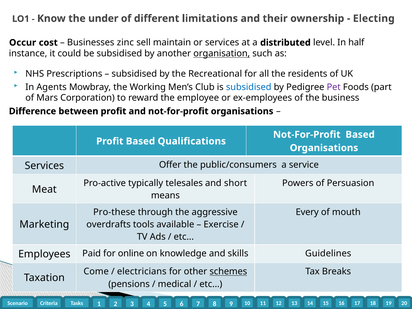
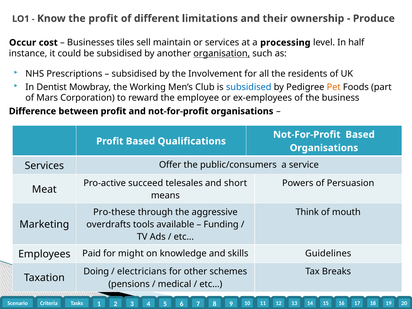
the under: under -> profit (103, 18)
Electing: Electing -> Produce (374, 18)
zinc: zinc -> tiles (125, 43)
distributed: distributed -> processing (285, 43)
Recreational: Recreational -> Involvement (215, 74)
Agents: Agents -> Dentist (52, 87)
Pet colour: purple -> orange (334, 87)
typically: typically -> succeed (146, 183)
Every: Every -> Think (307, 212)
Exercise: Exercise -> Funding (221, 224)
online: online -> might (131, 253)
Come: Come -> Doing (96, 272)
schemes underline: present -> none (228, 272)
